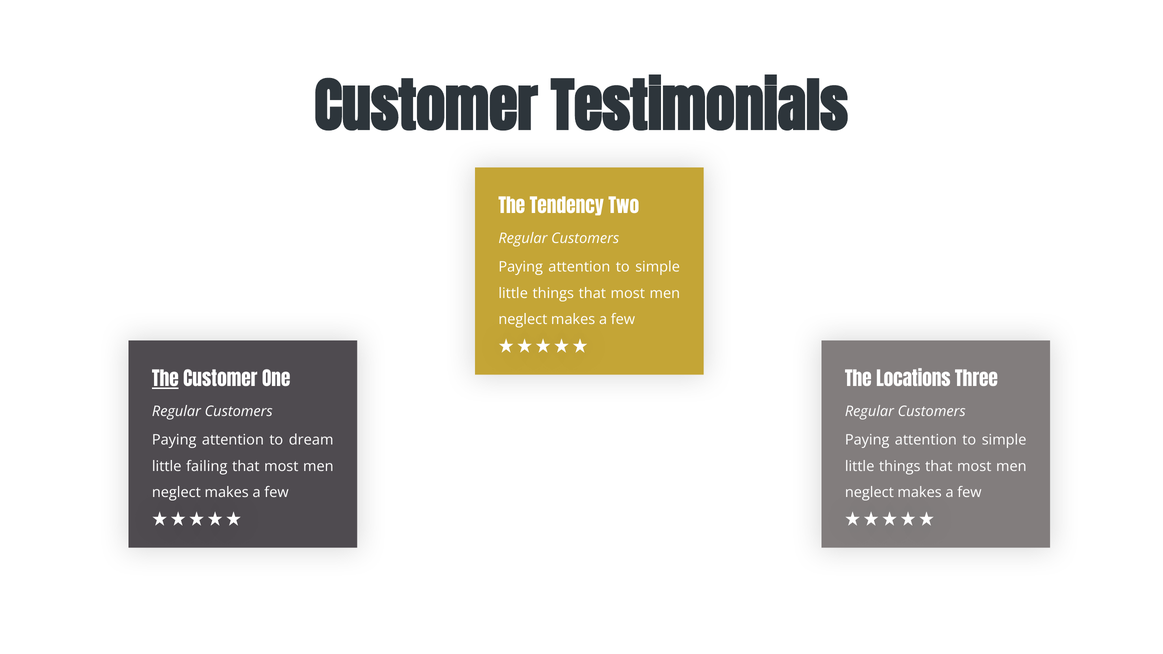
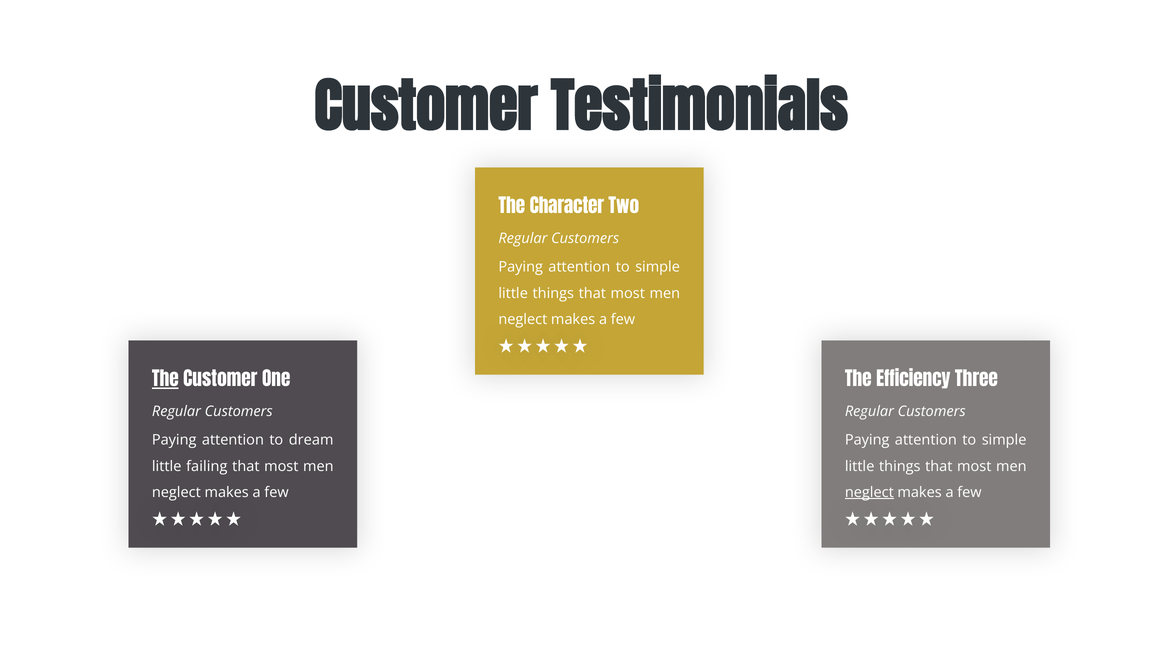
Tendency: Tendency -> Character (567, 207)
Locations: Locations -> Efficiency (913, 380)
neglect underline: none -> present (869, 493)
